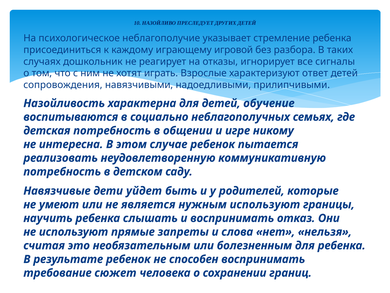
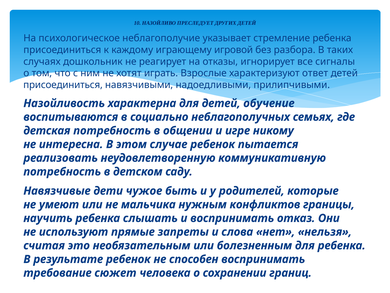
сопровождения: сопровождения -> присоединиться (63, 85)
уйдет: уйдет -> чужое (144, 191)
является: является -> мальчика (148, 204)
нужным используют: используют -> конфликтов (265, 204)
